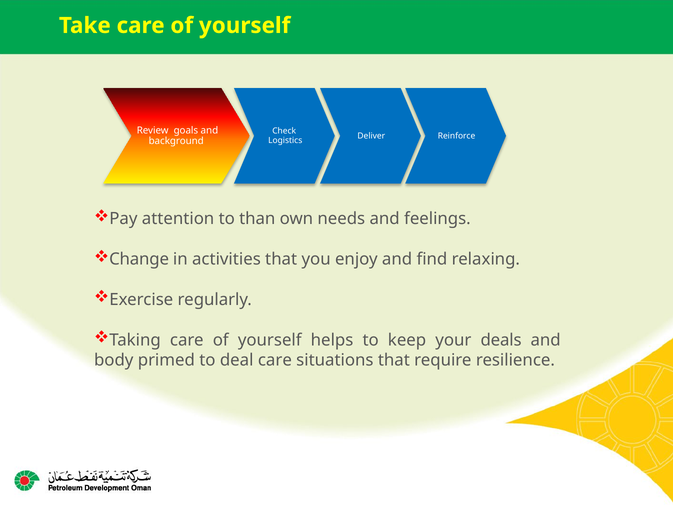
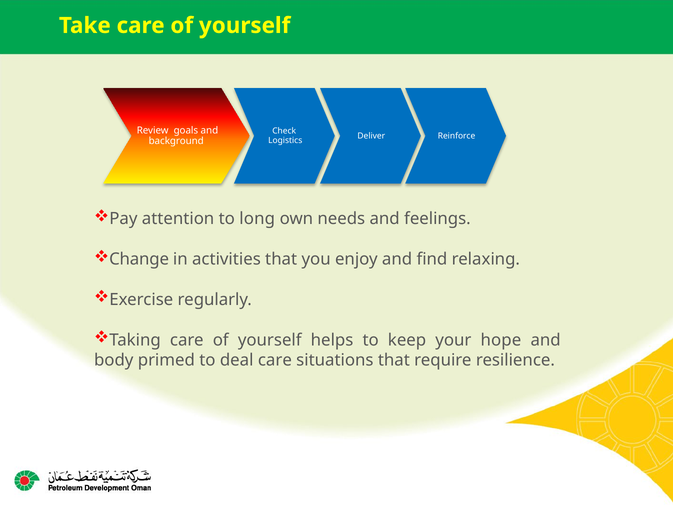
than: than -> long (257, 219)
deals: deals -> hope (501, 340)
